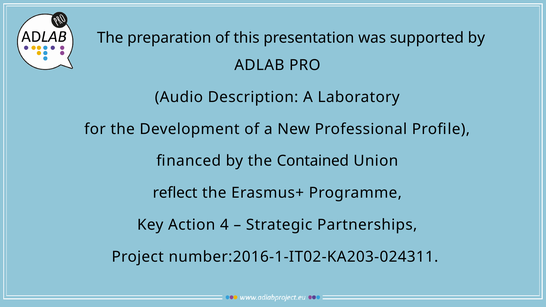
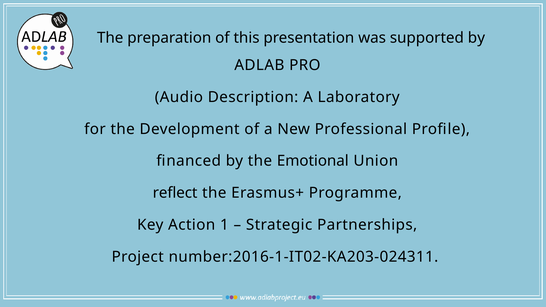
Contained: Contained -> Emotional (313, 161)
4: 4 -> 1 (224, 225)
